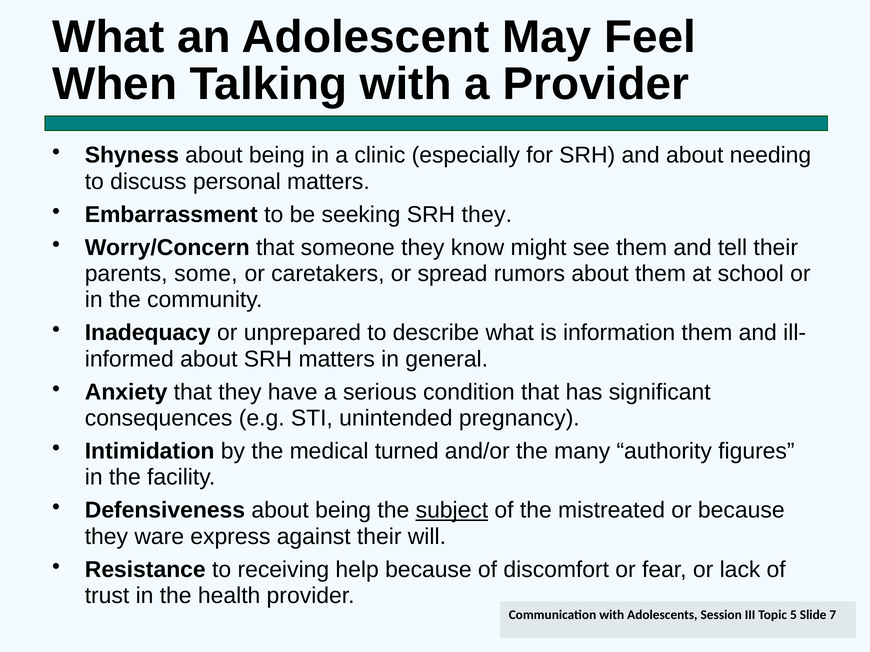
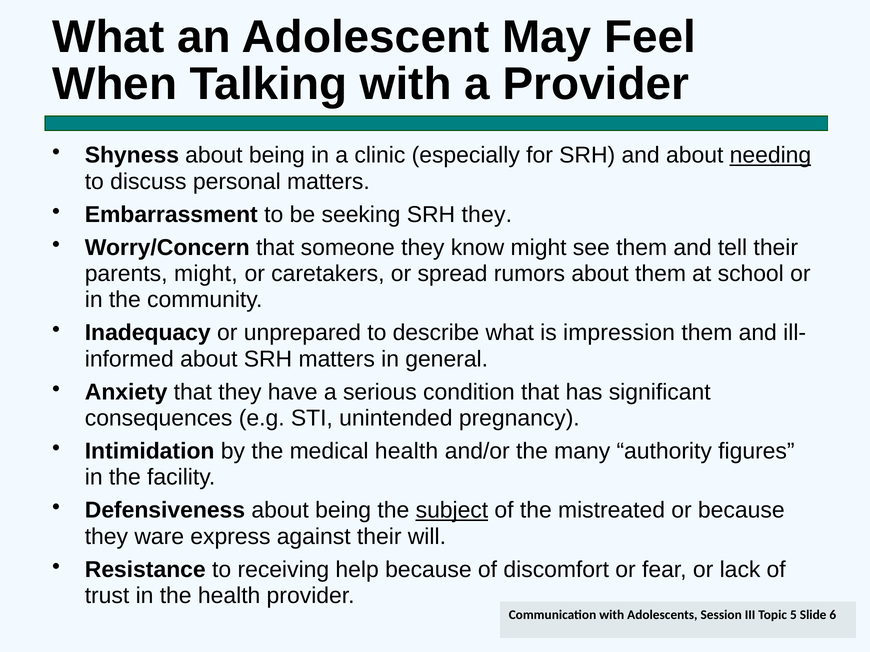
needing underline: none -> present (770, 155)
parents some: some -> might (206, 274)
information: information -> impression (619, 333)
medical turned: turned -> health (407, 452)
7: 7 -> 6 (833, 616)
